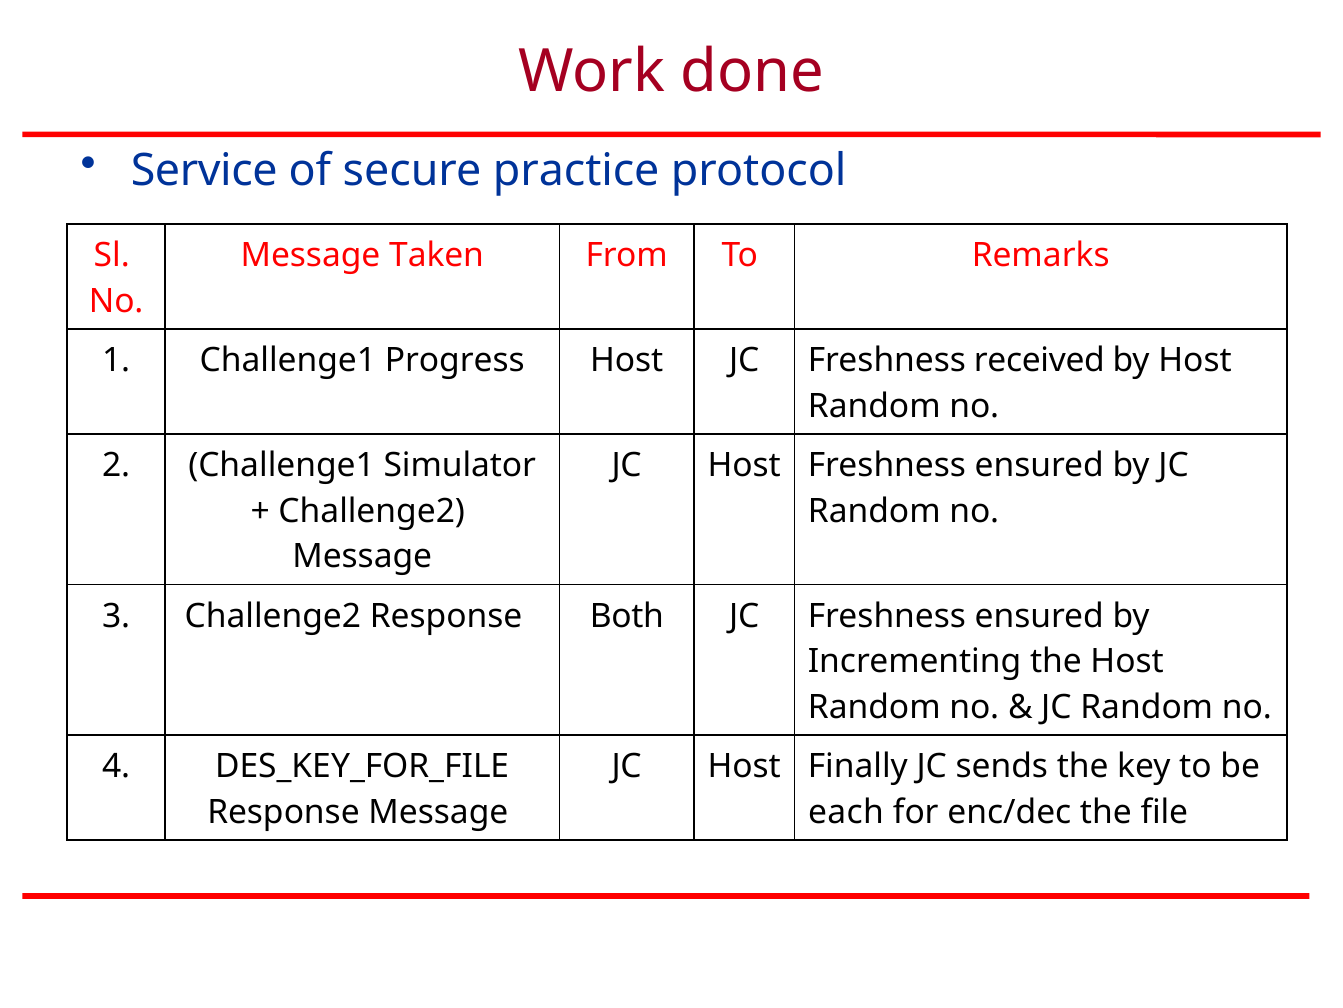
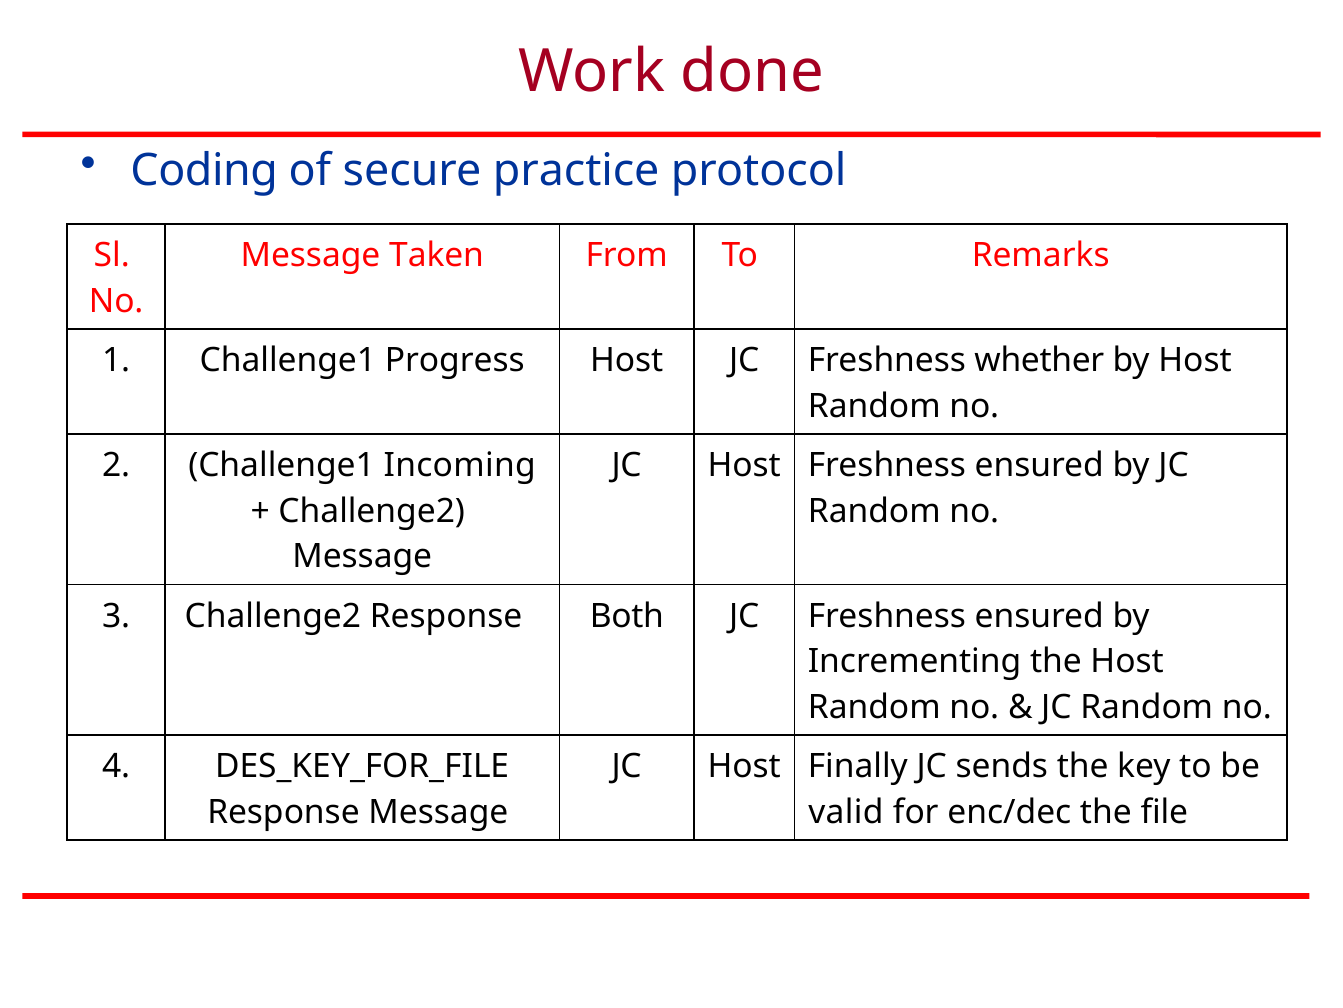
Service: Service -> Coding (204, 171)
received: received -> whether (1039, 360)
Simulator: Simulator -> Incoming (460, 465)
each: each -> valid (846, 812)
